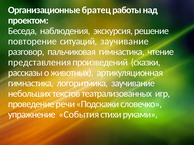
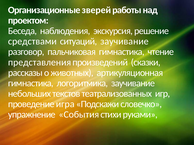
братец: братец -> зверей (96, 10)
повторение: повторение -> средствами (32, 41)
речи: речи -> игра (65, 104)
